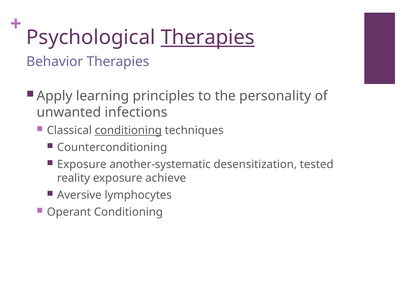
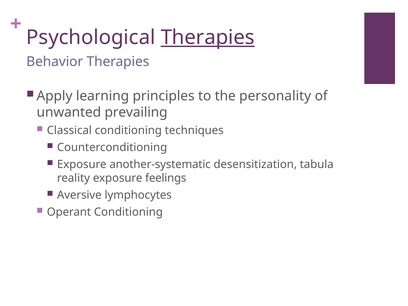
infections: infections -> prevailing (136, 112)
conditioning underline: present -> none (128, 130)
tested: tested -> tabula (317, 165)
achieve: achieve -> feelings (166, 178)
